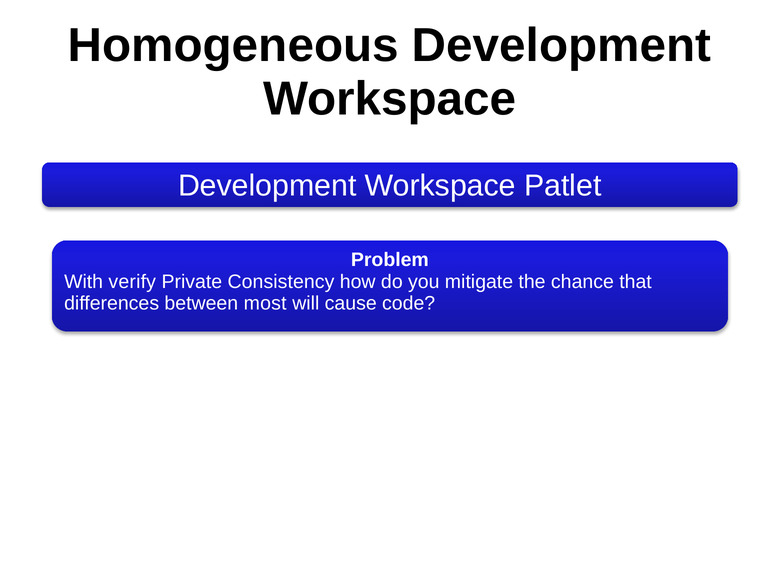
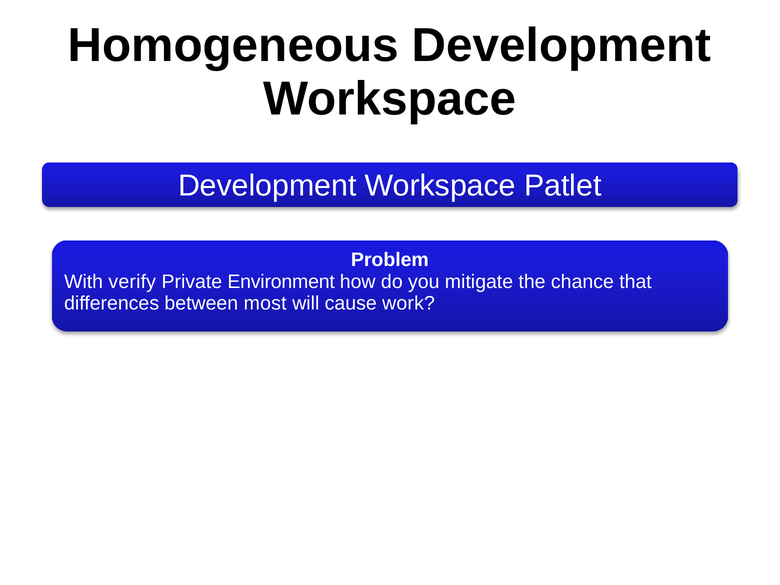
Consistency: Consistency -> Environment (281, 282)
code: code -> work (409, 303)
